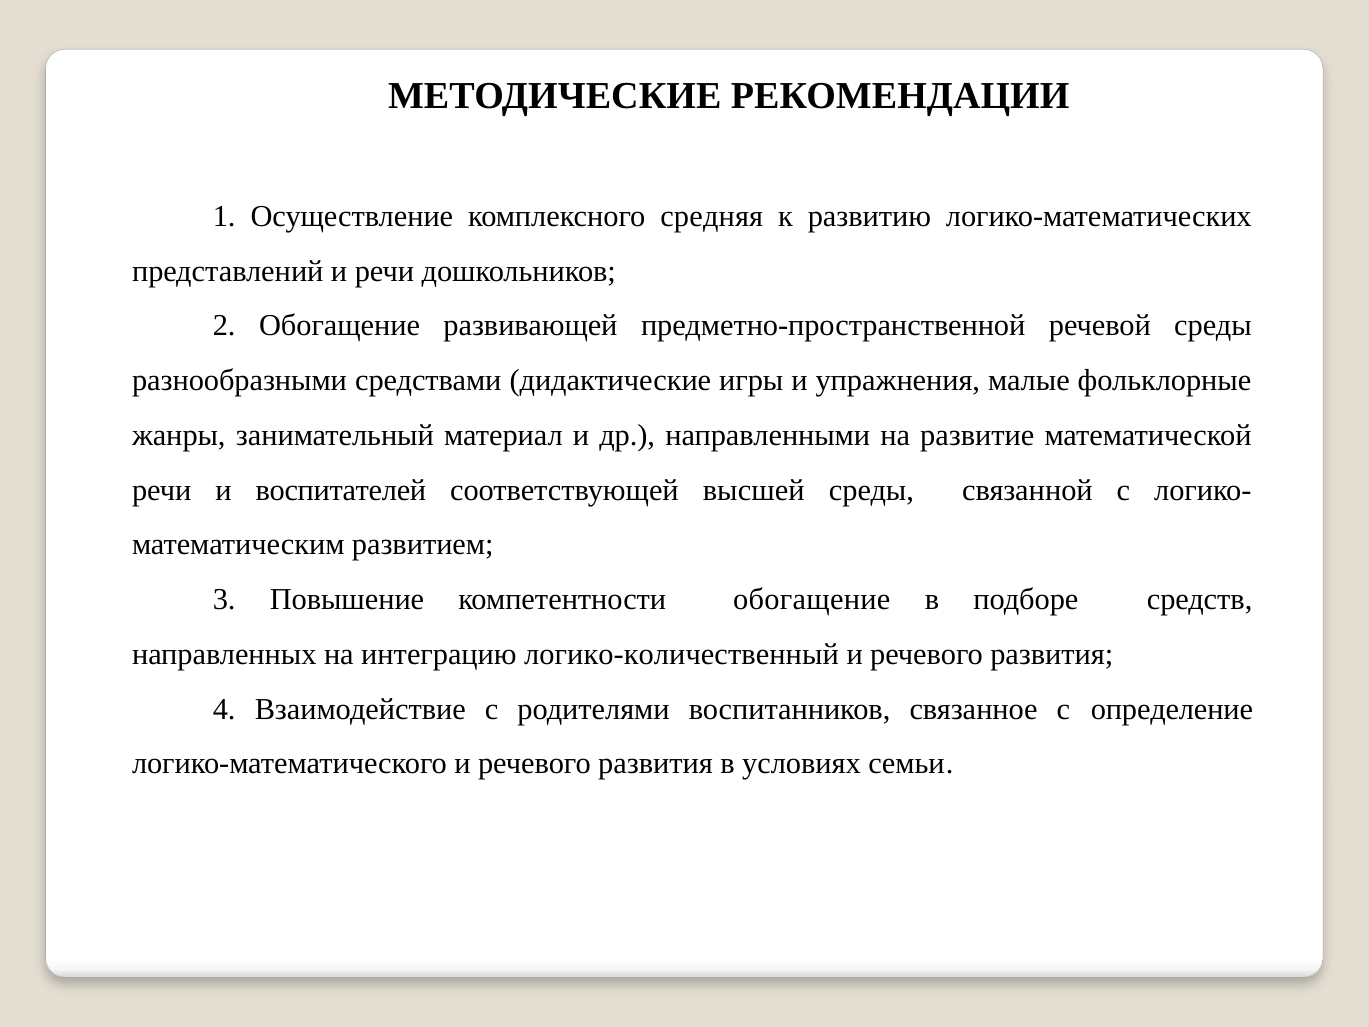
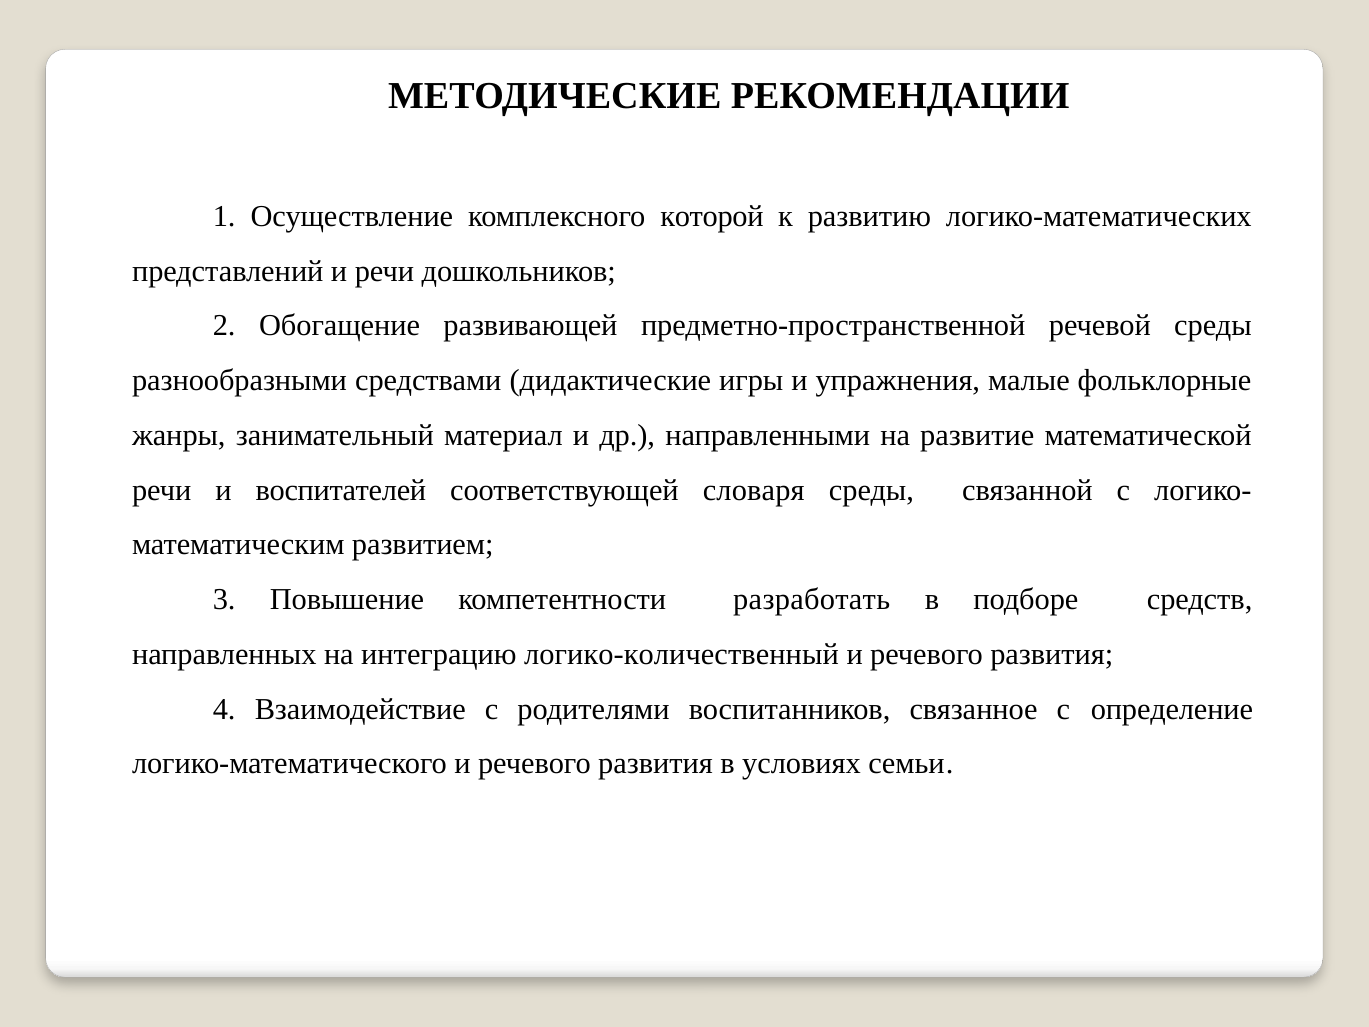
средняя: средняя -> которой (712, 216)
высшей: высшей -> словаря (754, 490)
компетентности обогащение: обогащение -> разработать (812, 599)
